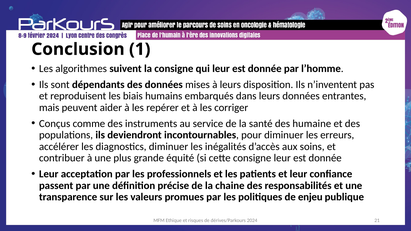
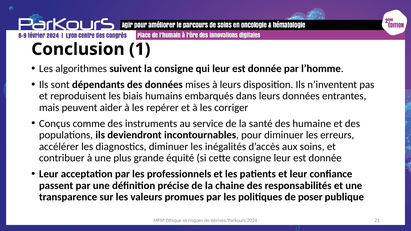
enjeu: enjeu -> poser (310, 197)
